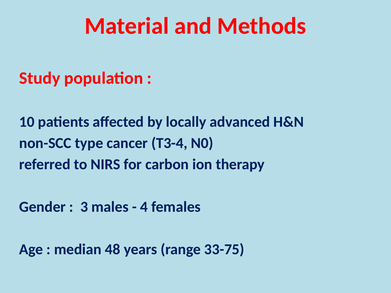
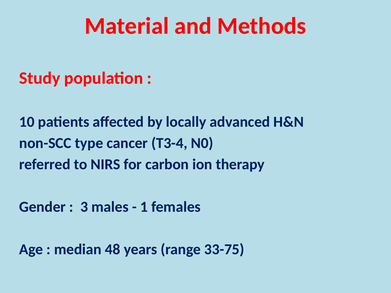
4: 4 -> 1 (144, 207)
